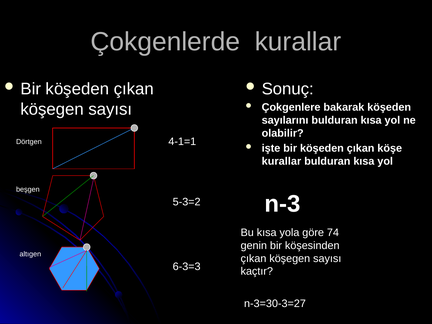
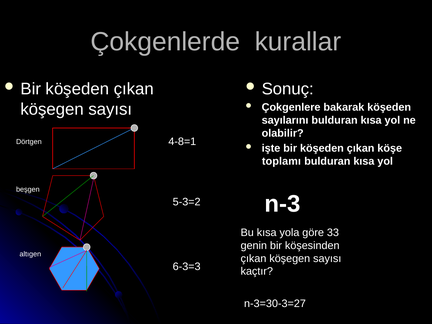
4-1=1: 4-1=1 -> 4-8=1 (182, 142)
kurallar: kurallar -> toplamı (281, 161)
74: 74 -> 33 (333, 233)
